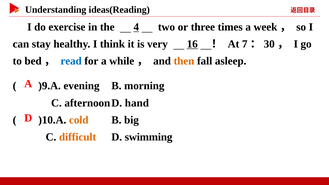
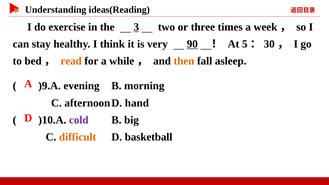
4: 4 -> 3 (136, 27)
16: 16 -> 90 (192, 44)
7: 7 -> 5 (245, 44)
read colour: blue -> orange (71, 61)
cold colour: orange -> purple (79, 120)
swimming: swimming -> basketball (149, 137)
